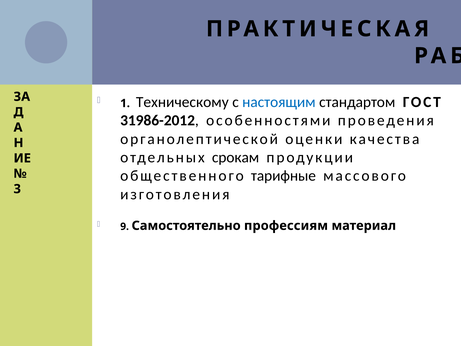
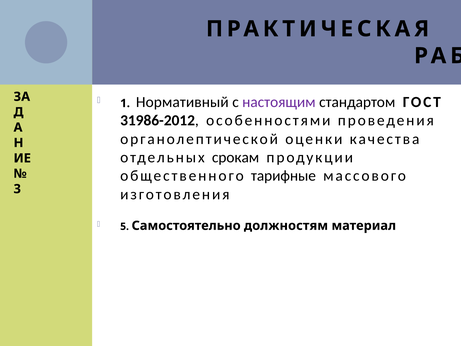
Техническому: Техническому -> Нормативный (182, 102)
настоящим colour: blue -> purple (279, 102)
9: 9 -> 5 (125, 226)
профессиям: профессиям -> должностям (286, 226)
